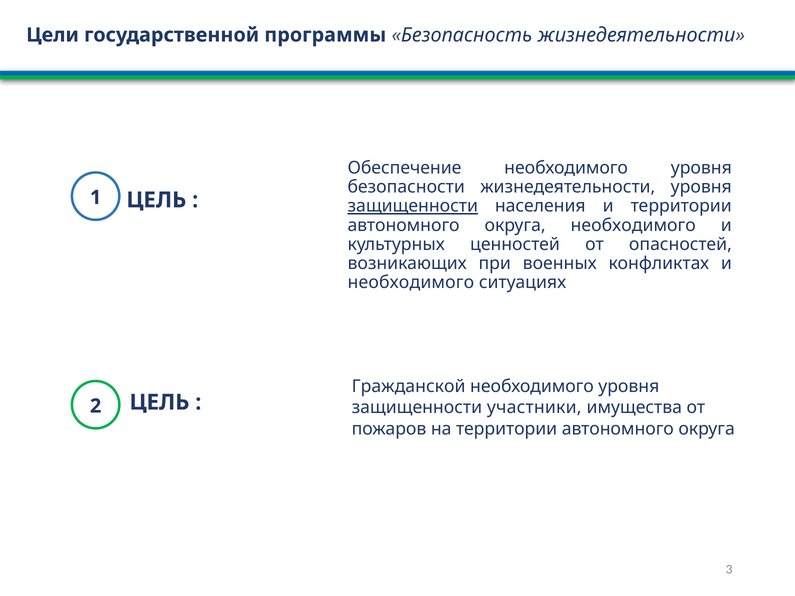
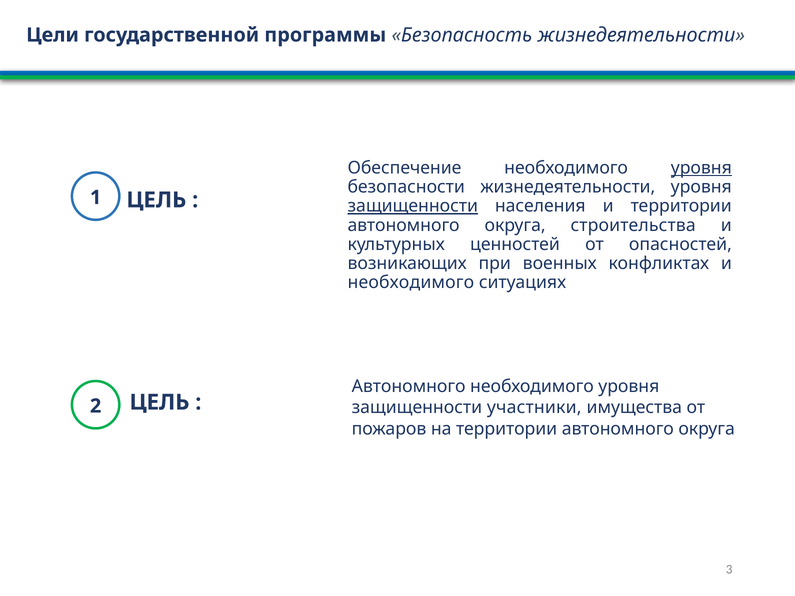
уровня underline: none -> present (701, 168)
округа необходимого: необходимого -> строительства (633, 225)
Гражданской: Гражданской -> Автономного (409, 387)
